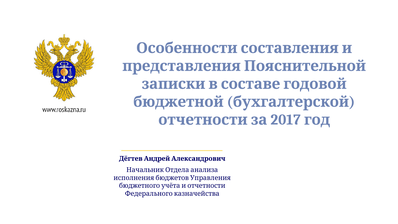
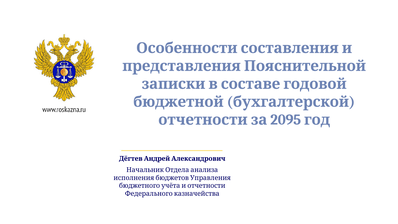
2017: 2017 -> 2095 (286, 120)
